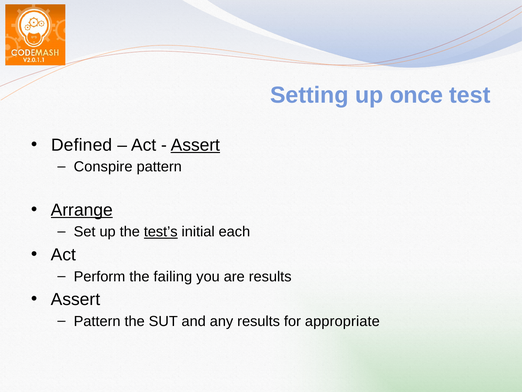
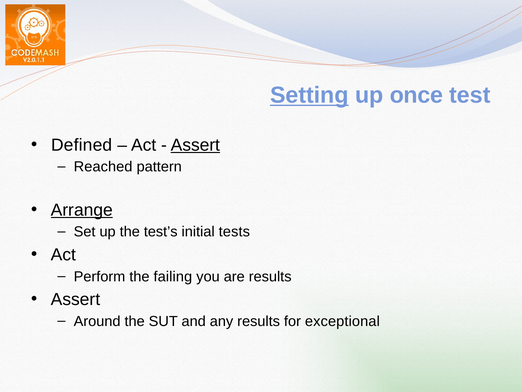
Setting underline: none -> present (309, 95)
Conspire: Conspire -> Reached (103, 167)
test’s underline: present -> none (161, 232)
each: each -> tests (234, 232)
Pattern: Pattern -> Around (97, 321)
appropriate: appropriate -> exceptional (342, 321)
